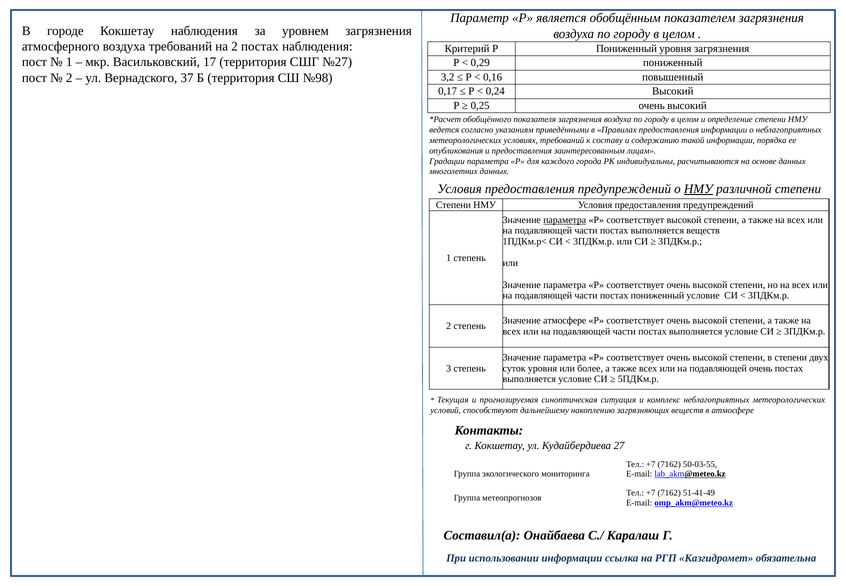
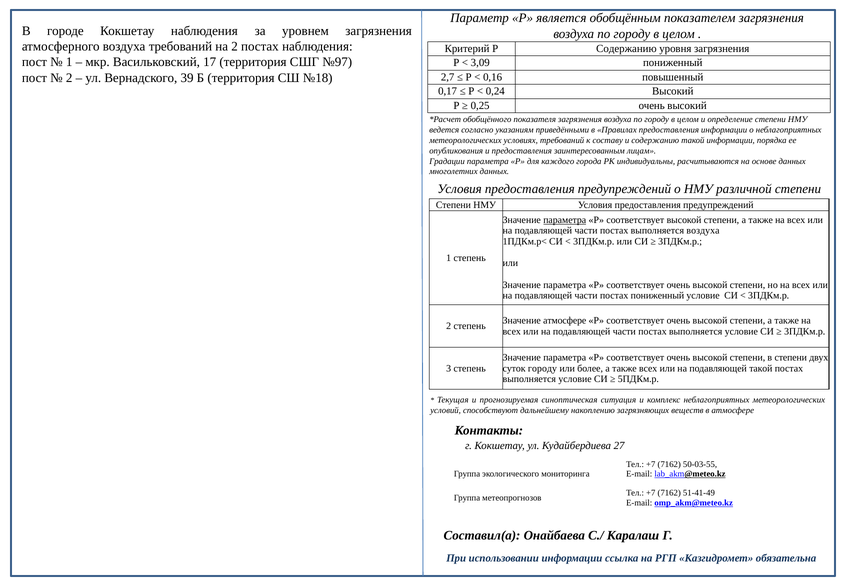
Р Пониженный: Пониженный -> Содержанию (626, 49)
№27: №27 -> №97 (337, 62)
0,29: 0,29 -> 3,09 (480, 63)
37: 37 -> 39 (187, 78)
№98: №98 -> №18 (318, 78)
3,2: 3,2 -> 2,7 (448, 77)
НМУ underline: present -> none (698, 189)
выполняется веществ: веществ -> воздуха (703, 231)
суток уровня: уровня -> городу (542, 368)
подавляющей очень: очень -> такой (761, 368)
